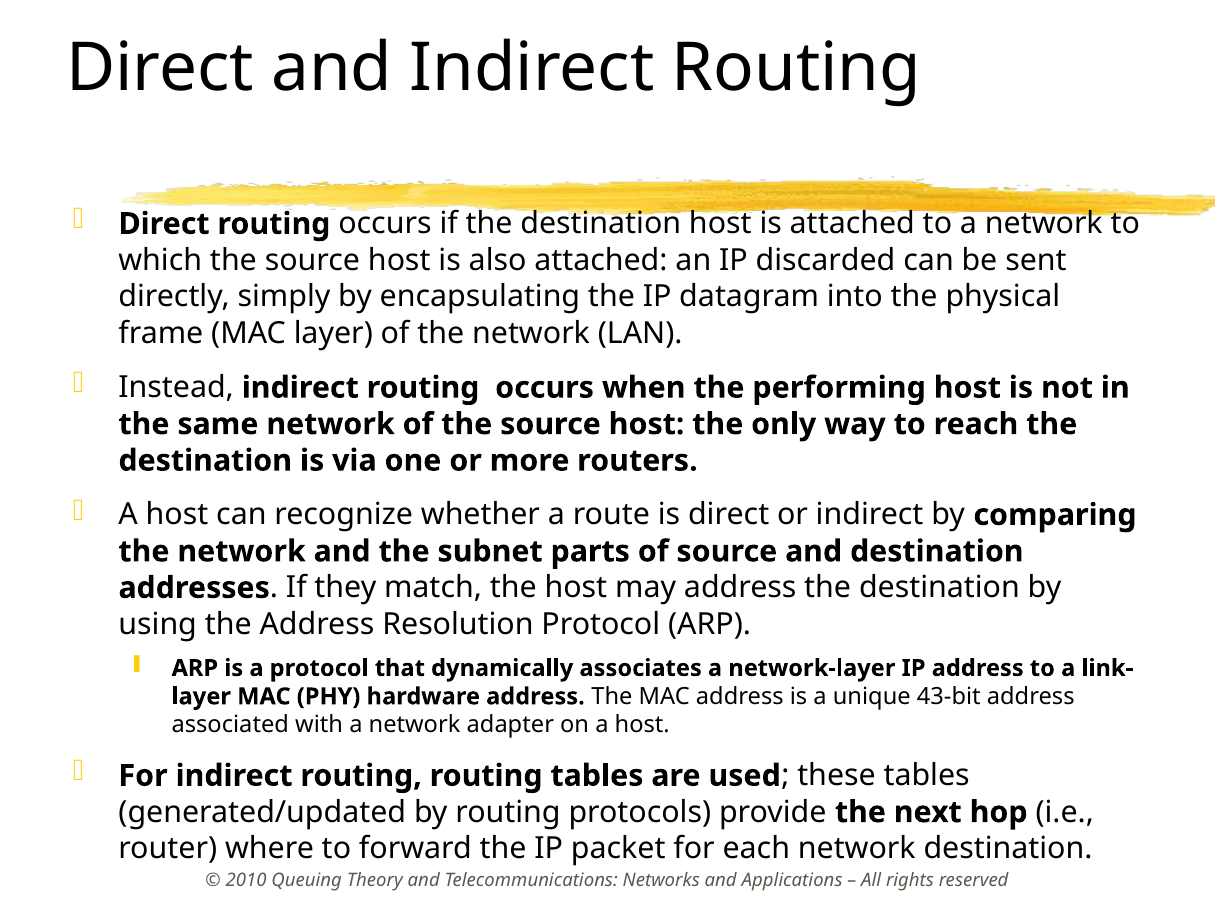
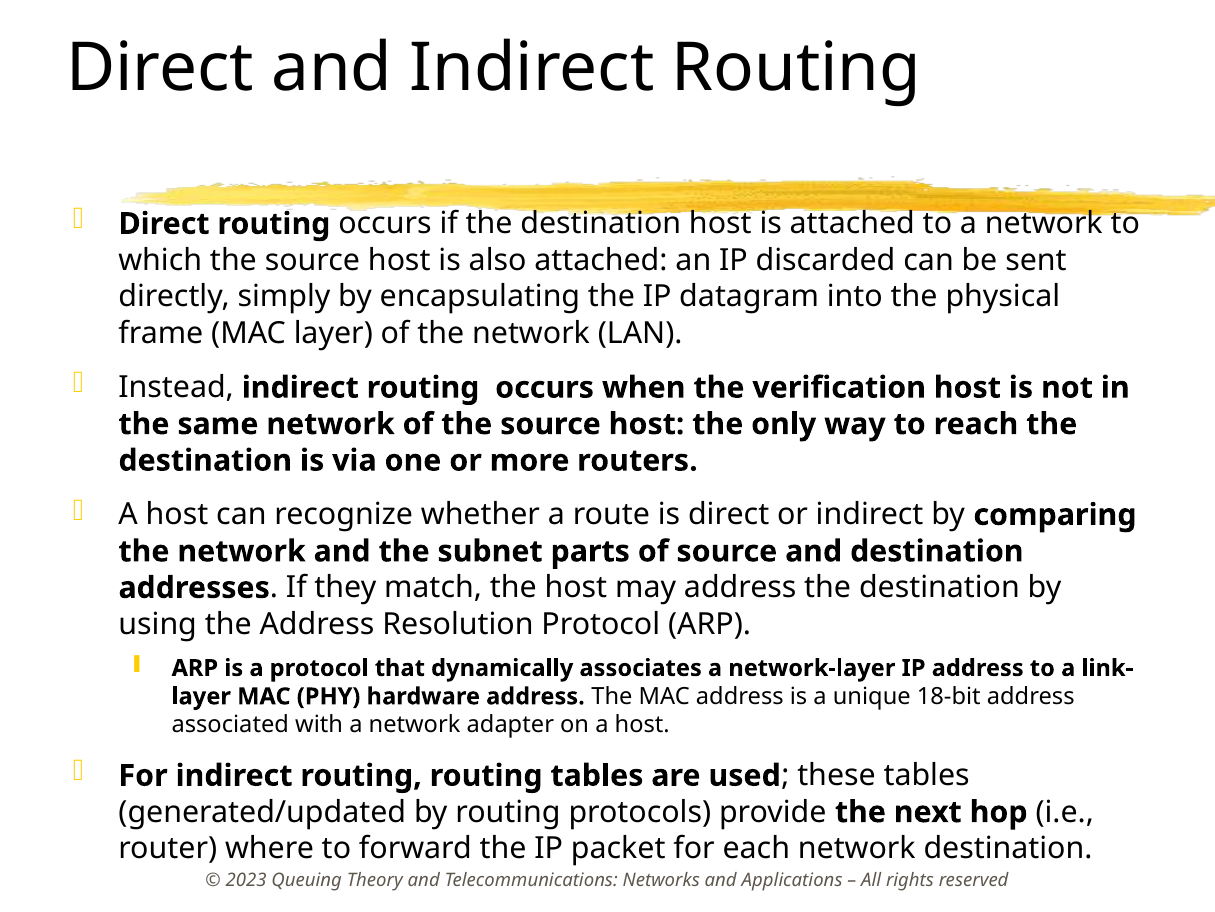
performing: performing -> verification (839, 387)
43-bit: 43-bit -> 18-bit (949, 696)
2010: 2010 -> 2023 (246, 880)
